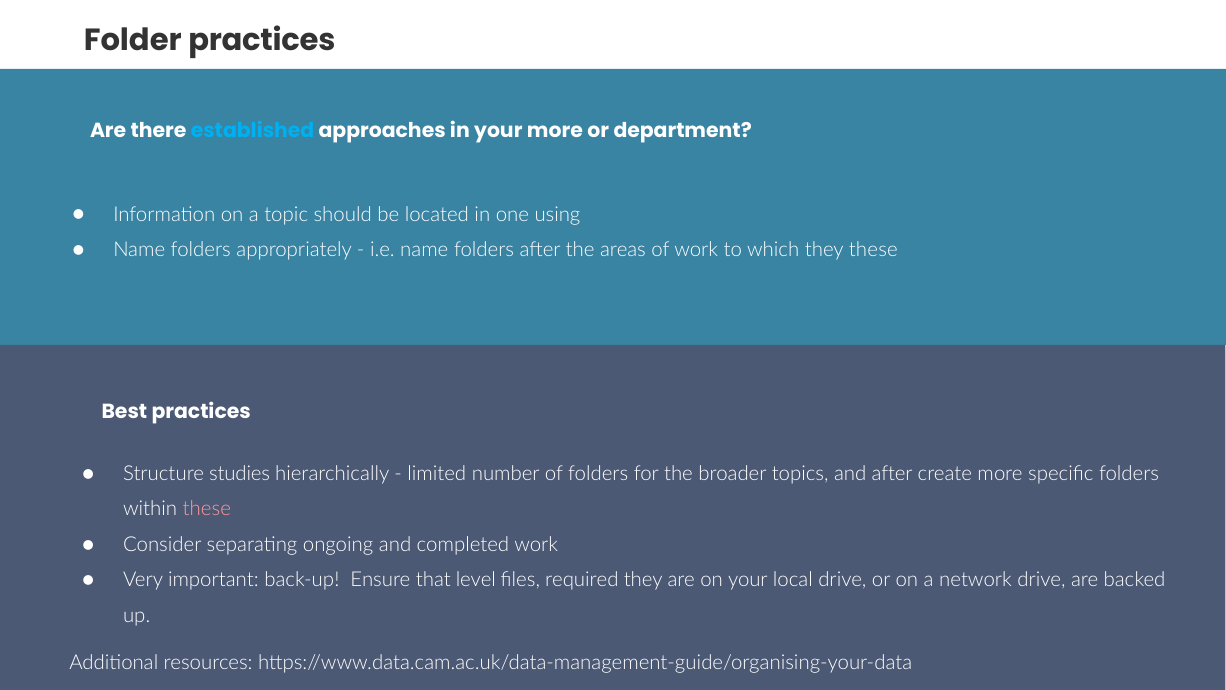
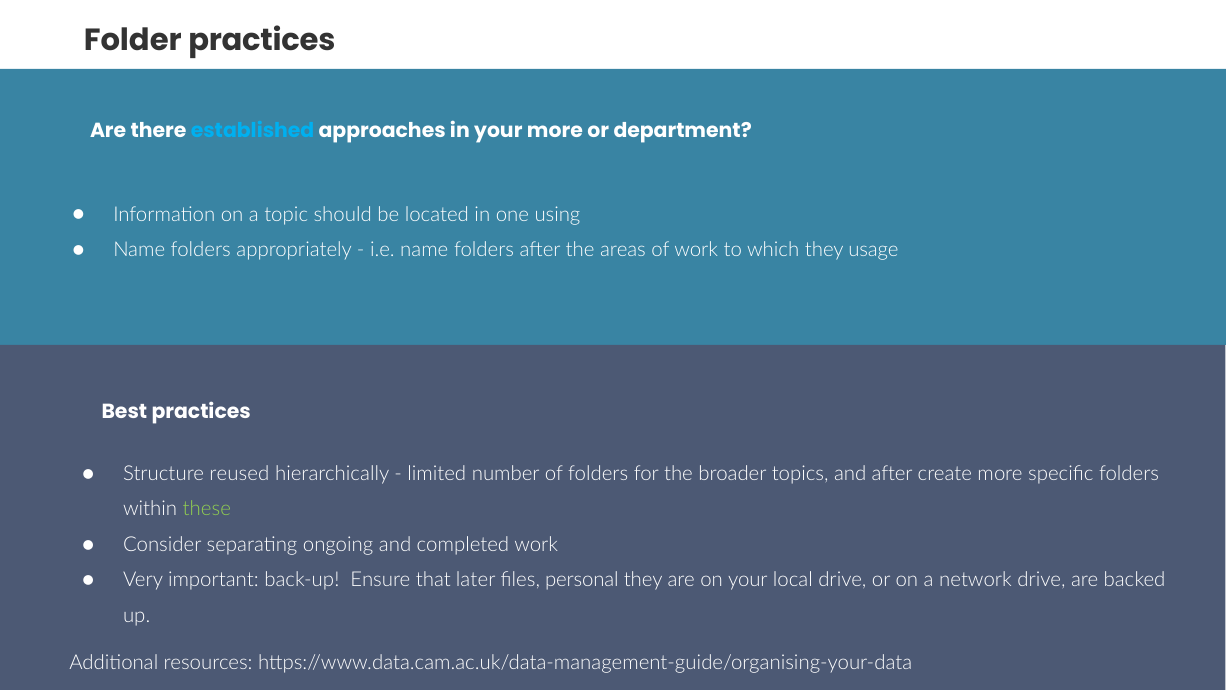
they these: these -> usage (873, 250)
studies: studies -> reused (239, 473)
these colour: pink -> light green (207, 509)
level: level -> later (476, 580)
required: required -> personal (582, 580)
